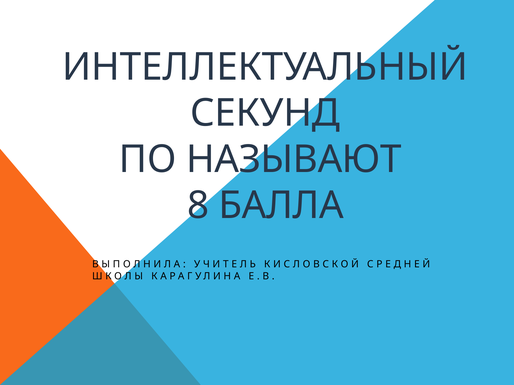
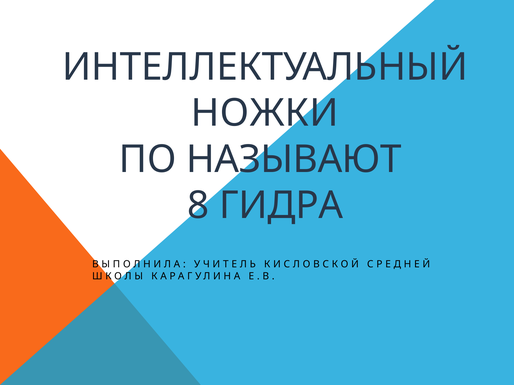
СЕКУНД: СЕКУНД -> НОЖКИ (265, 113)
БАЛЛА: БАЛЛА -> ГИДРА (281, 206)
